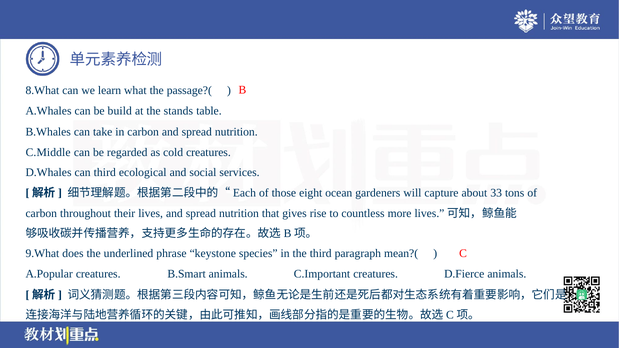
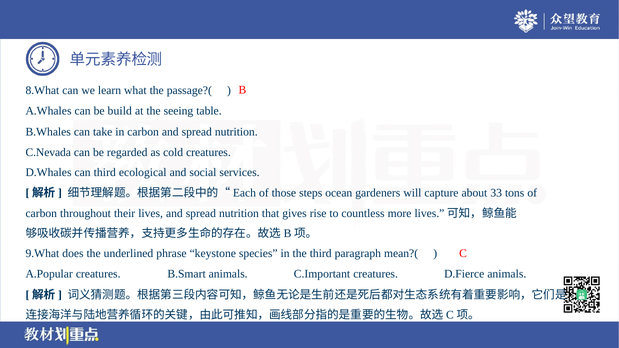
stands: stands -> seeing (178, 111)
C.Middle: C.Middle -> C.Nevada (48, 152)
eight: eight -> steps (311, 193)
